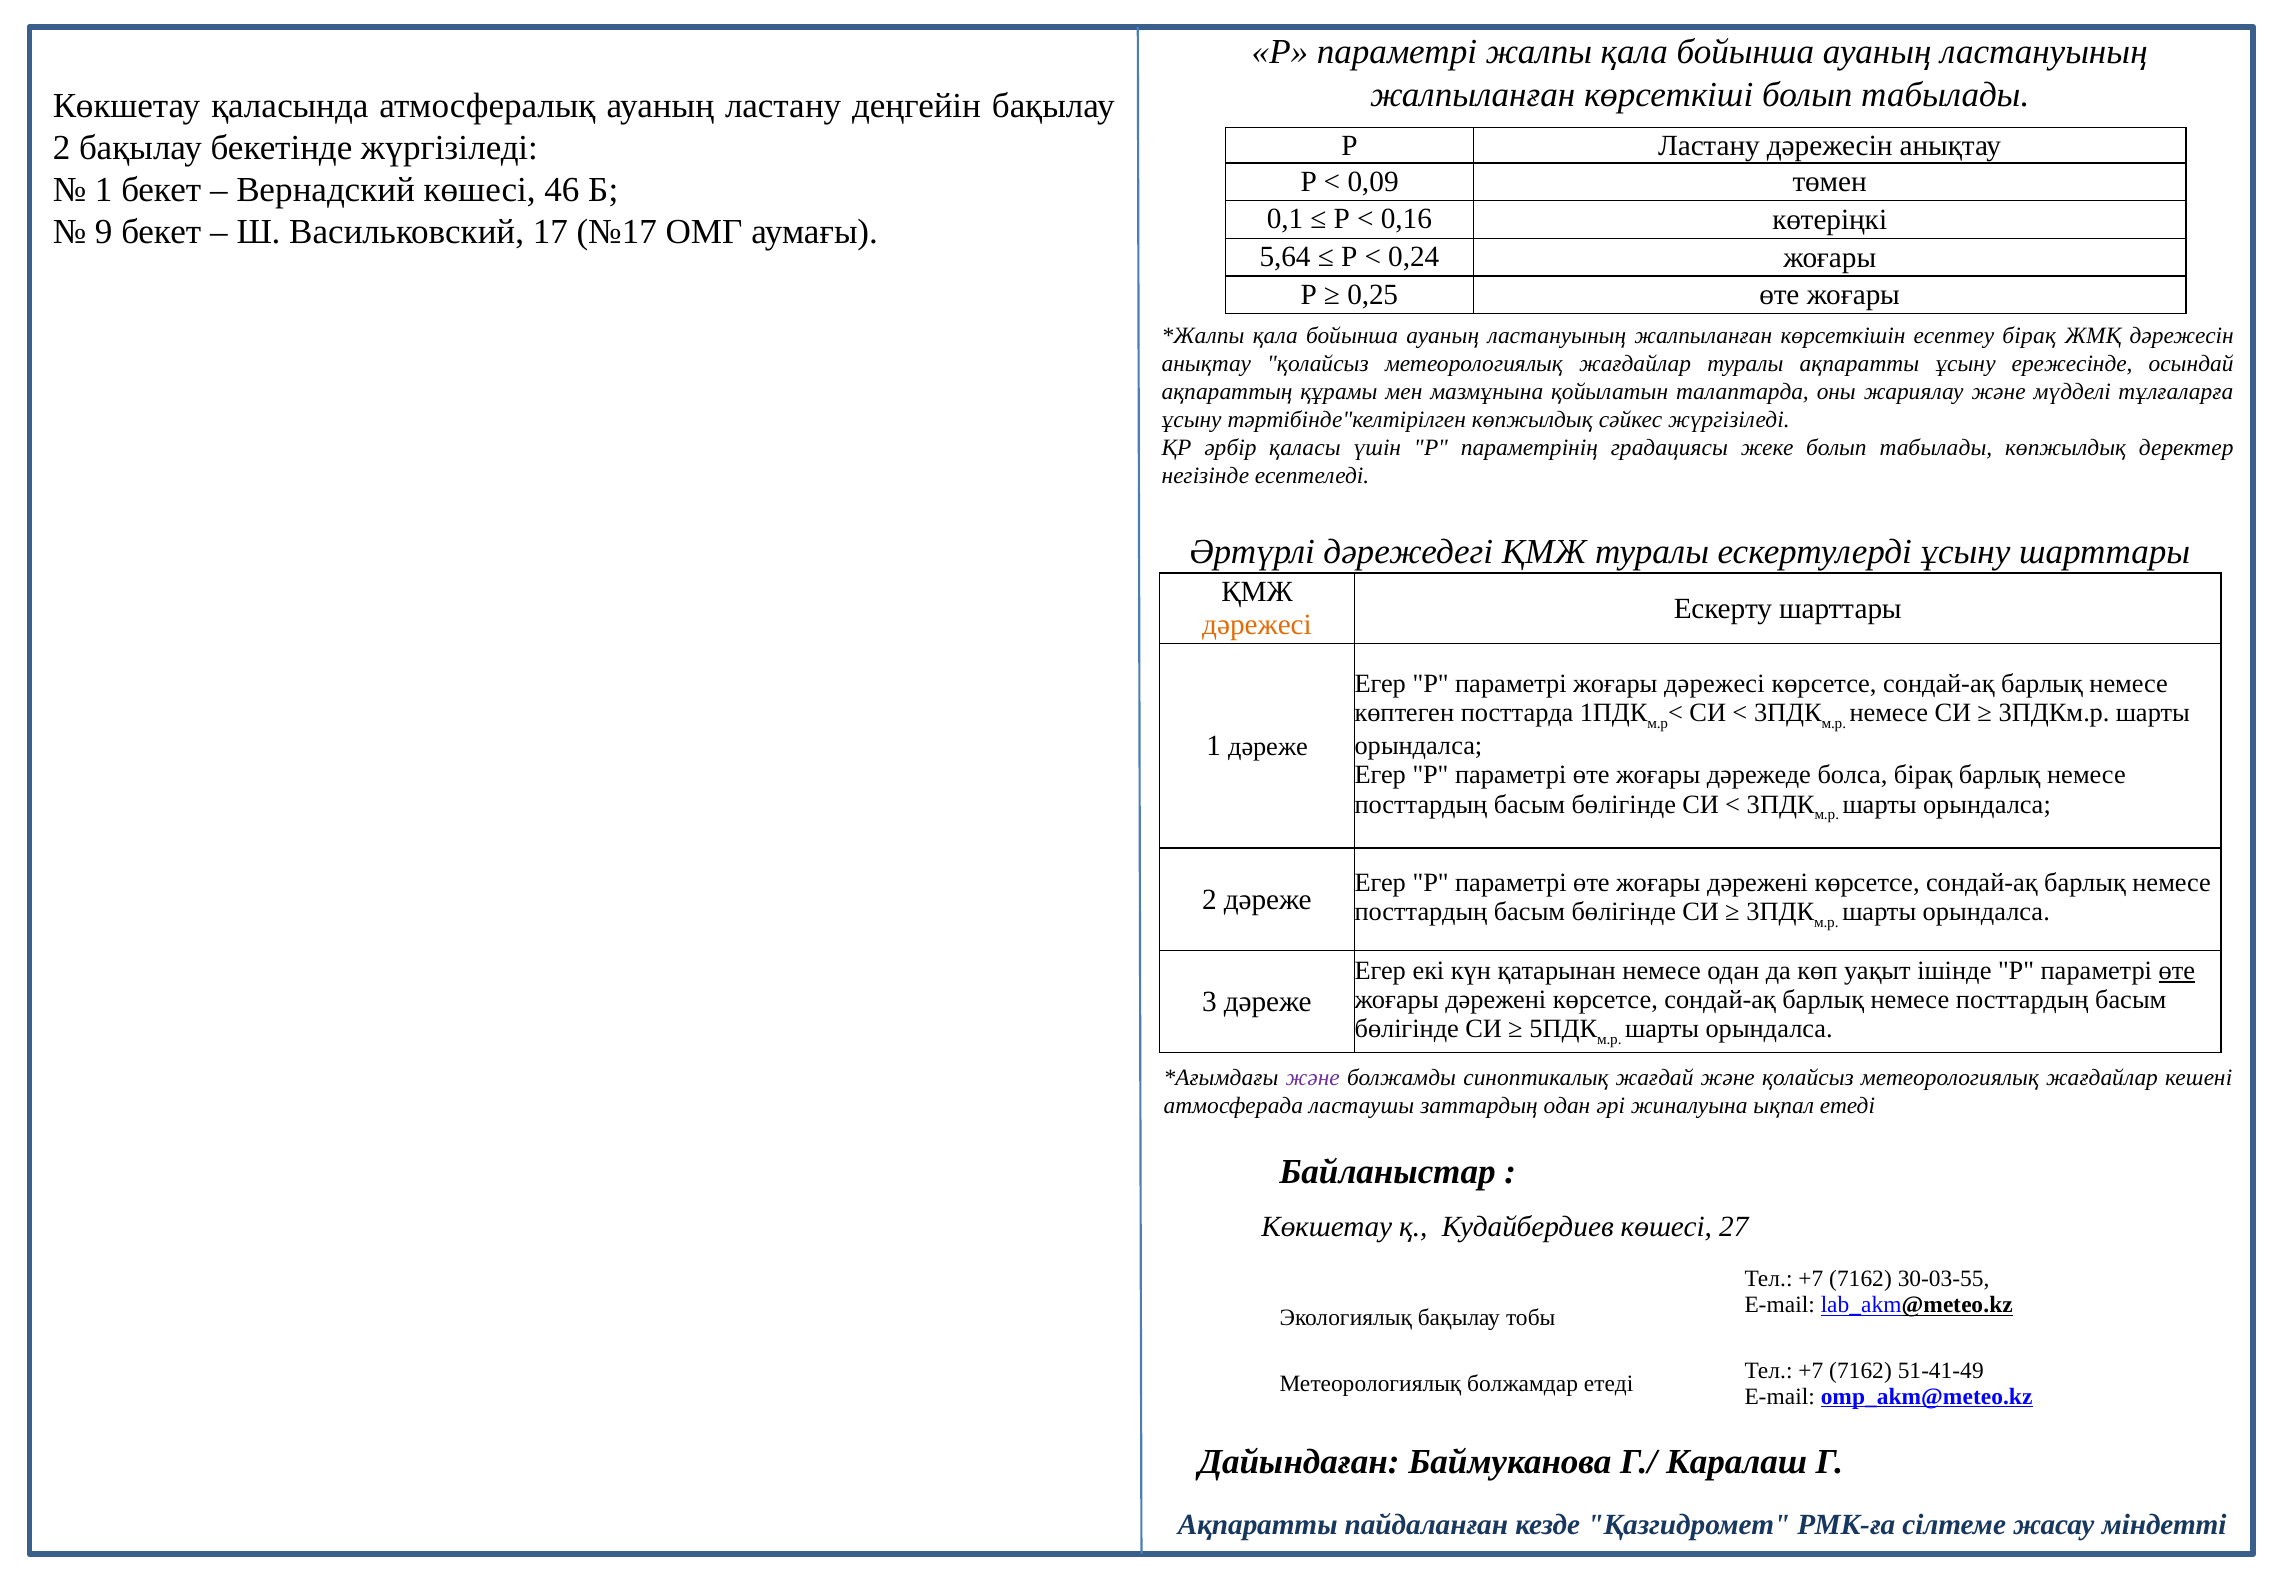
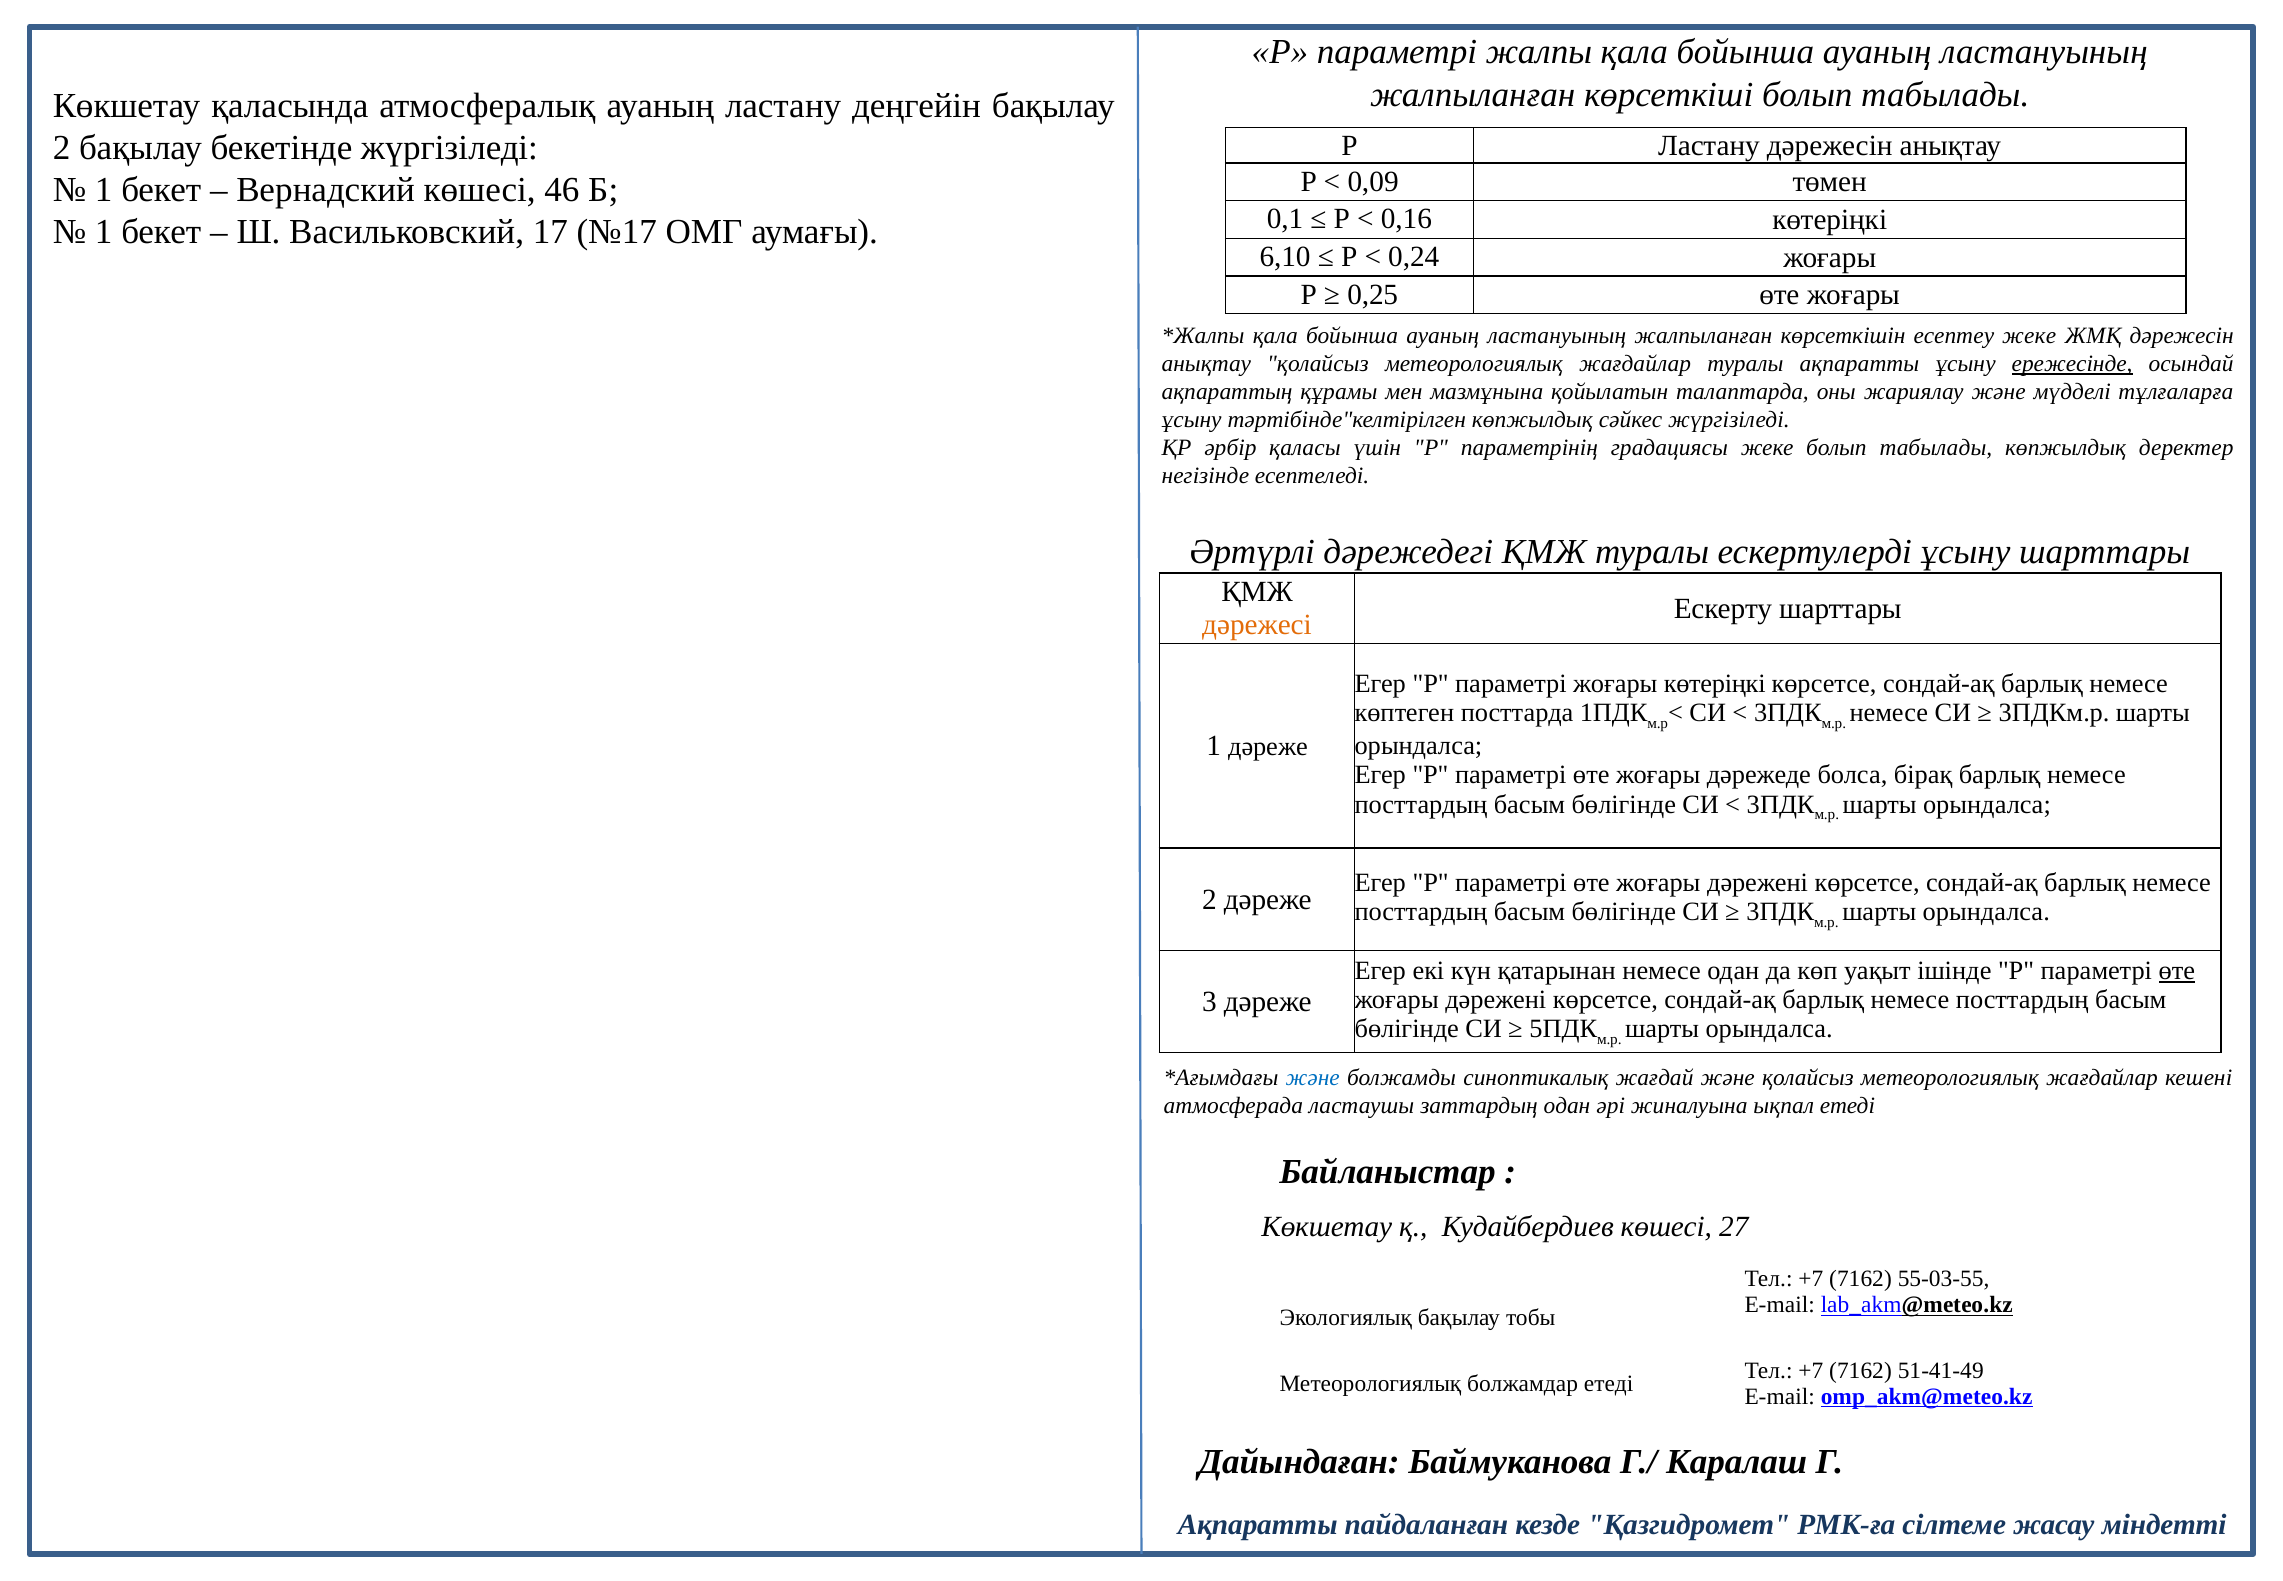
9: 9 -> 1 (104, 232)
5,64: 5,64 -> 6,10 (1285, 257)
есептеу бірақ: бірақ -> жеке (2029, 336)
ережесінде underline: none -> present (2072, 364)
жоғары дәрежесі: дәрежесі -> көтеріңкі (1715, 683)
және colour: purple -> blue (1313, 1077)
30-03-55: 30-03-55 -> 55-03-55 (1944, 1279)
